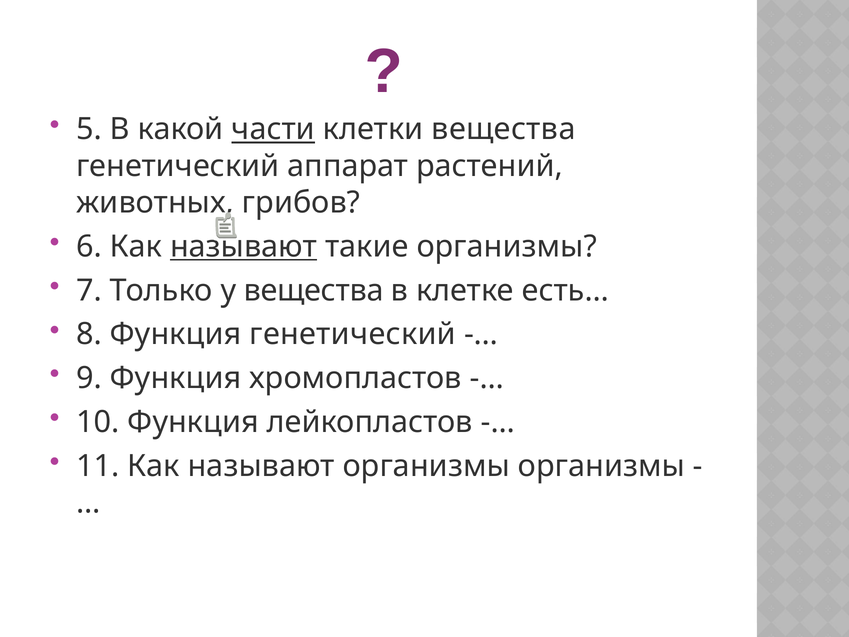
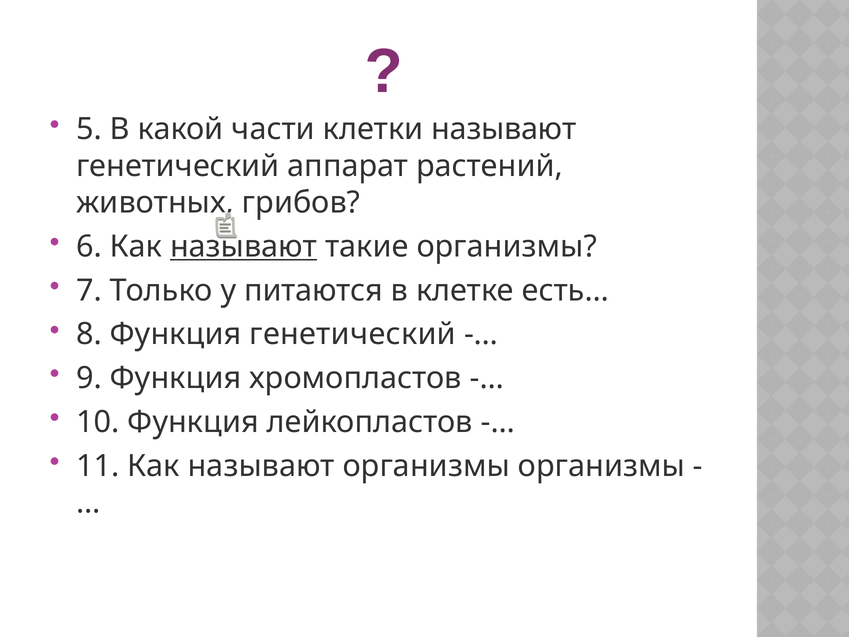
части underline: present -> none (273, 129)
клетки вещества: вещества -> называют (504, 129)
у вещества: вещества -> питаются (314, 290)
